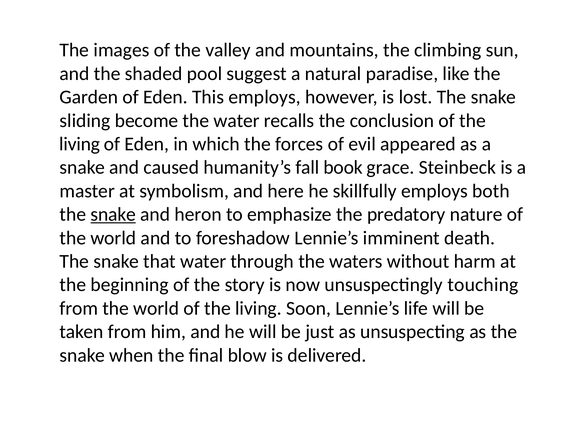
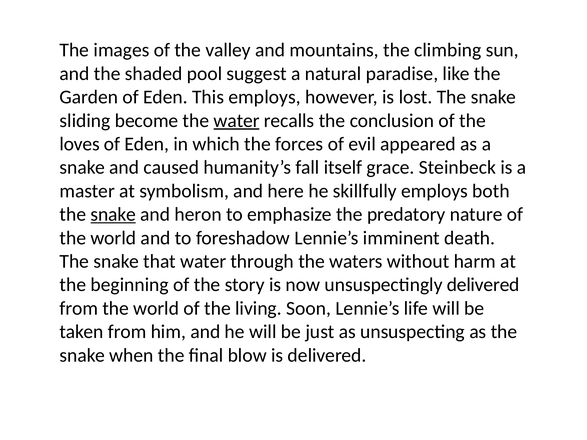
water underline: none -> present (237, 121)
living: living -> loves (80, 144)
book: book -> itself (343, 168)
unsuspectingly touching: touching -> delivered (483, 285)
